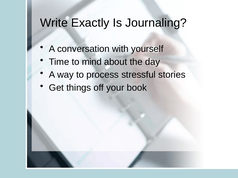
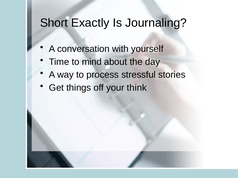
Write: Write -> Short (54, 23)
book: book -> think (137, 88)
